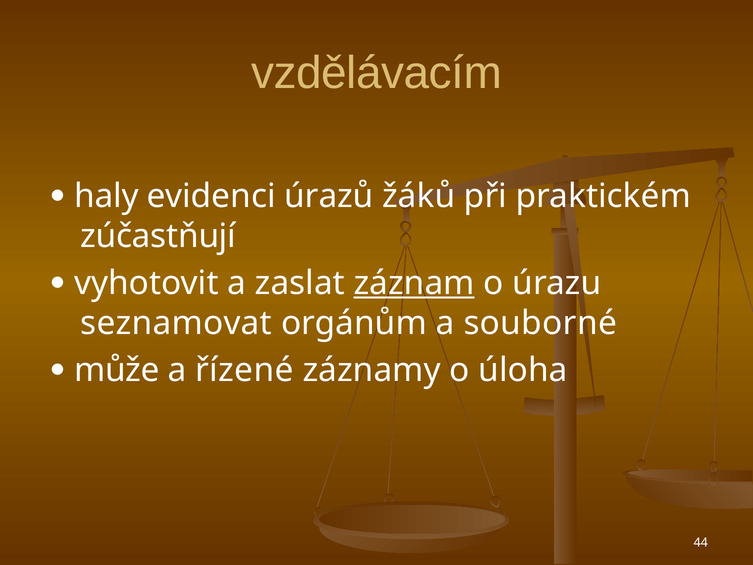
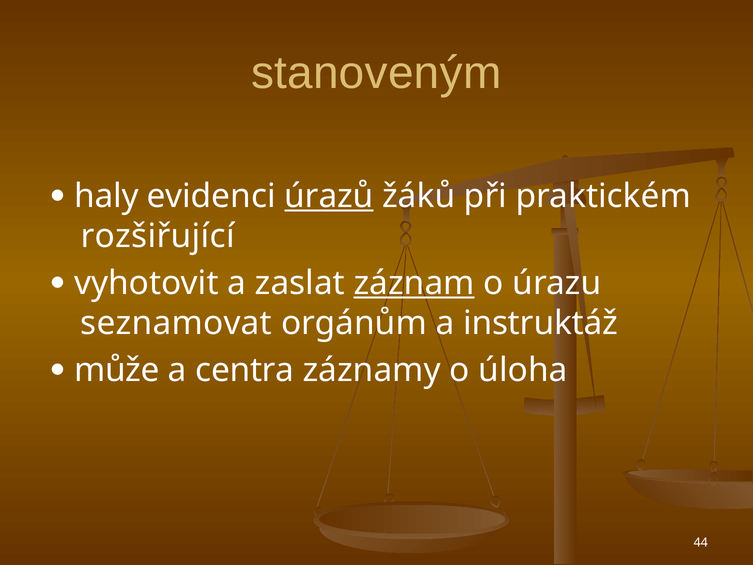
vzdělávacím: vzdělávacím -> stanoveným (376, 73)
úrazů underline: none -> present (329, 196)
zúčastňují: zúčastňují -> rozšiřující (158, 236)
souborné: souborné -> instruktáž (541, 323)
řízené: řízené -> centra (245, 370)
